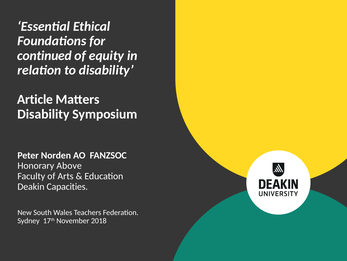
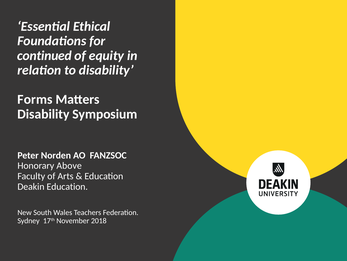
Article: Article -> Forms (35, 99)
Deakin Capacities: Capacities -> Education (67, 186)
